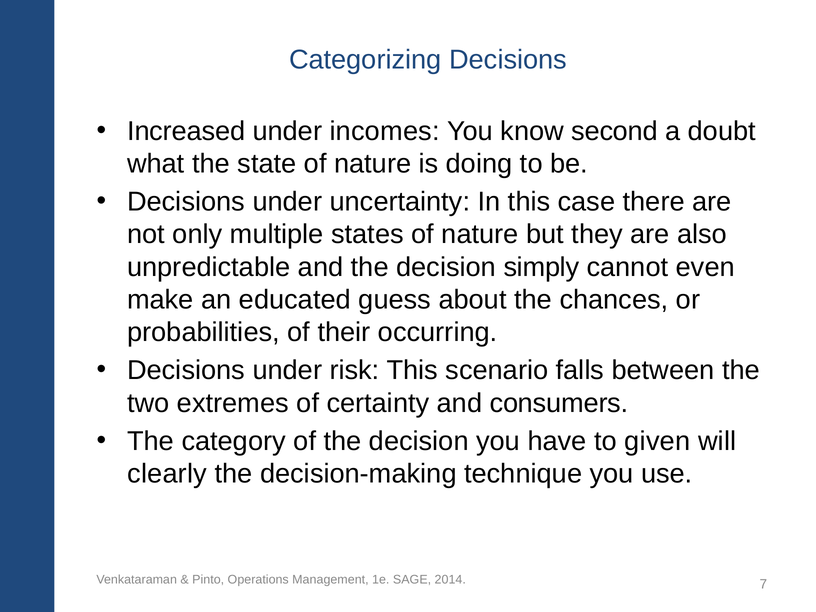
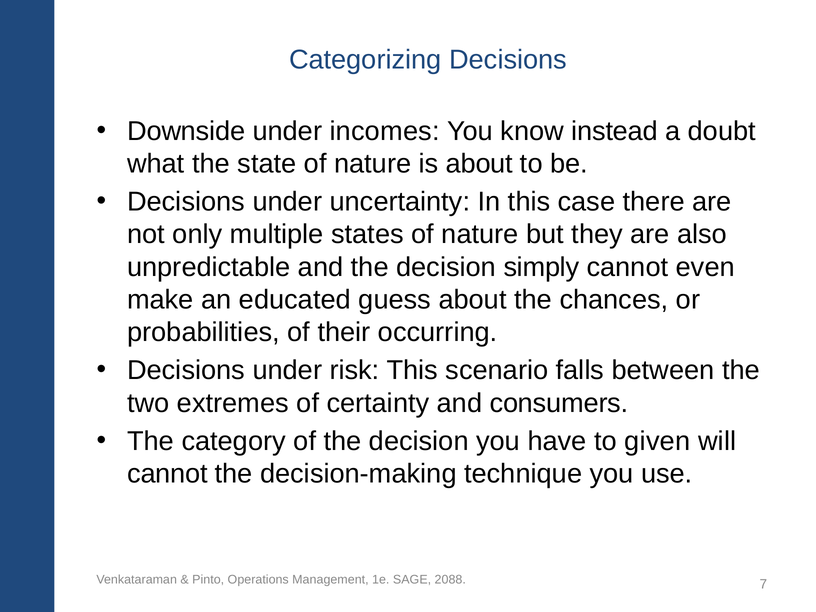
Increased: Increased -> Downside (186, 131)
second: second -> instead (615, 131)
is doing: doing -> about (479, 164)
clearly: clearly -> cannot (167, 474)
2014: 2014 -> 2088 (450, 580)
